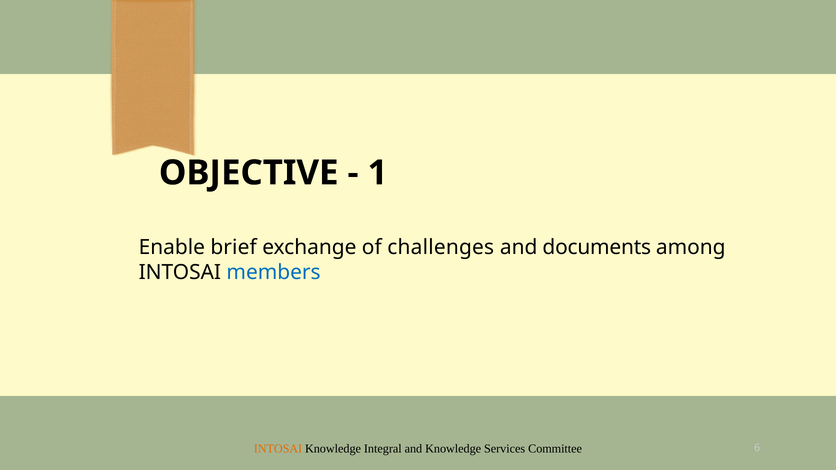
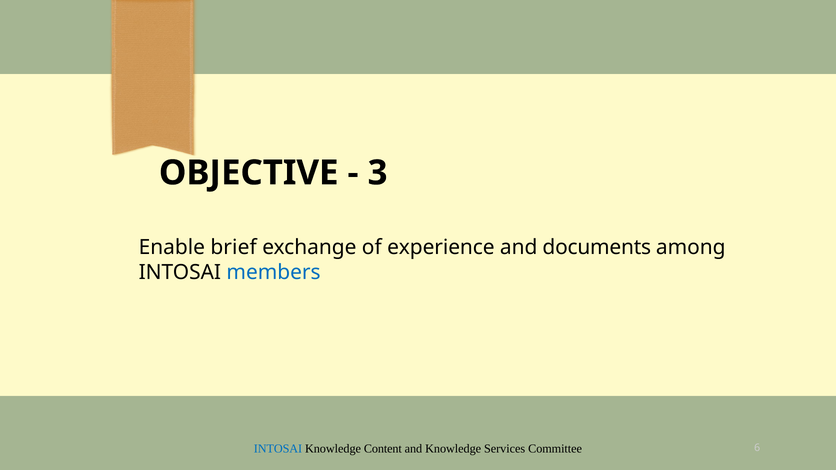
1: 1 -> 3 (378, 173)
challenges: challenges -> experience (441, 247)
INTOSAI colour: orange -> blue (278, 449)
Integral: Integral -> Content (383, 449)
